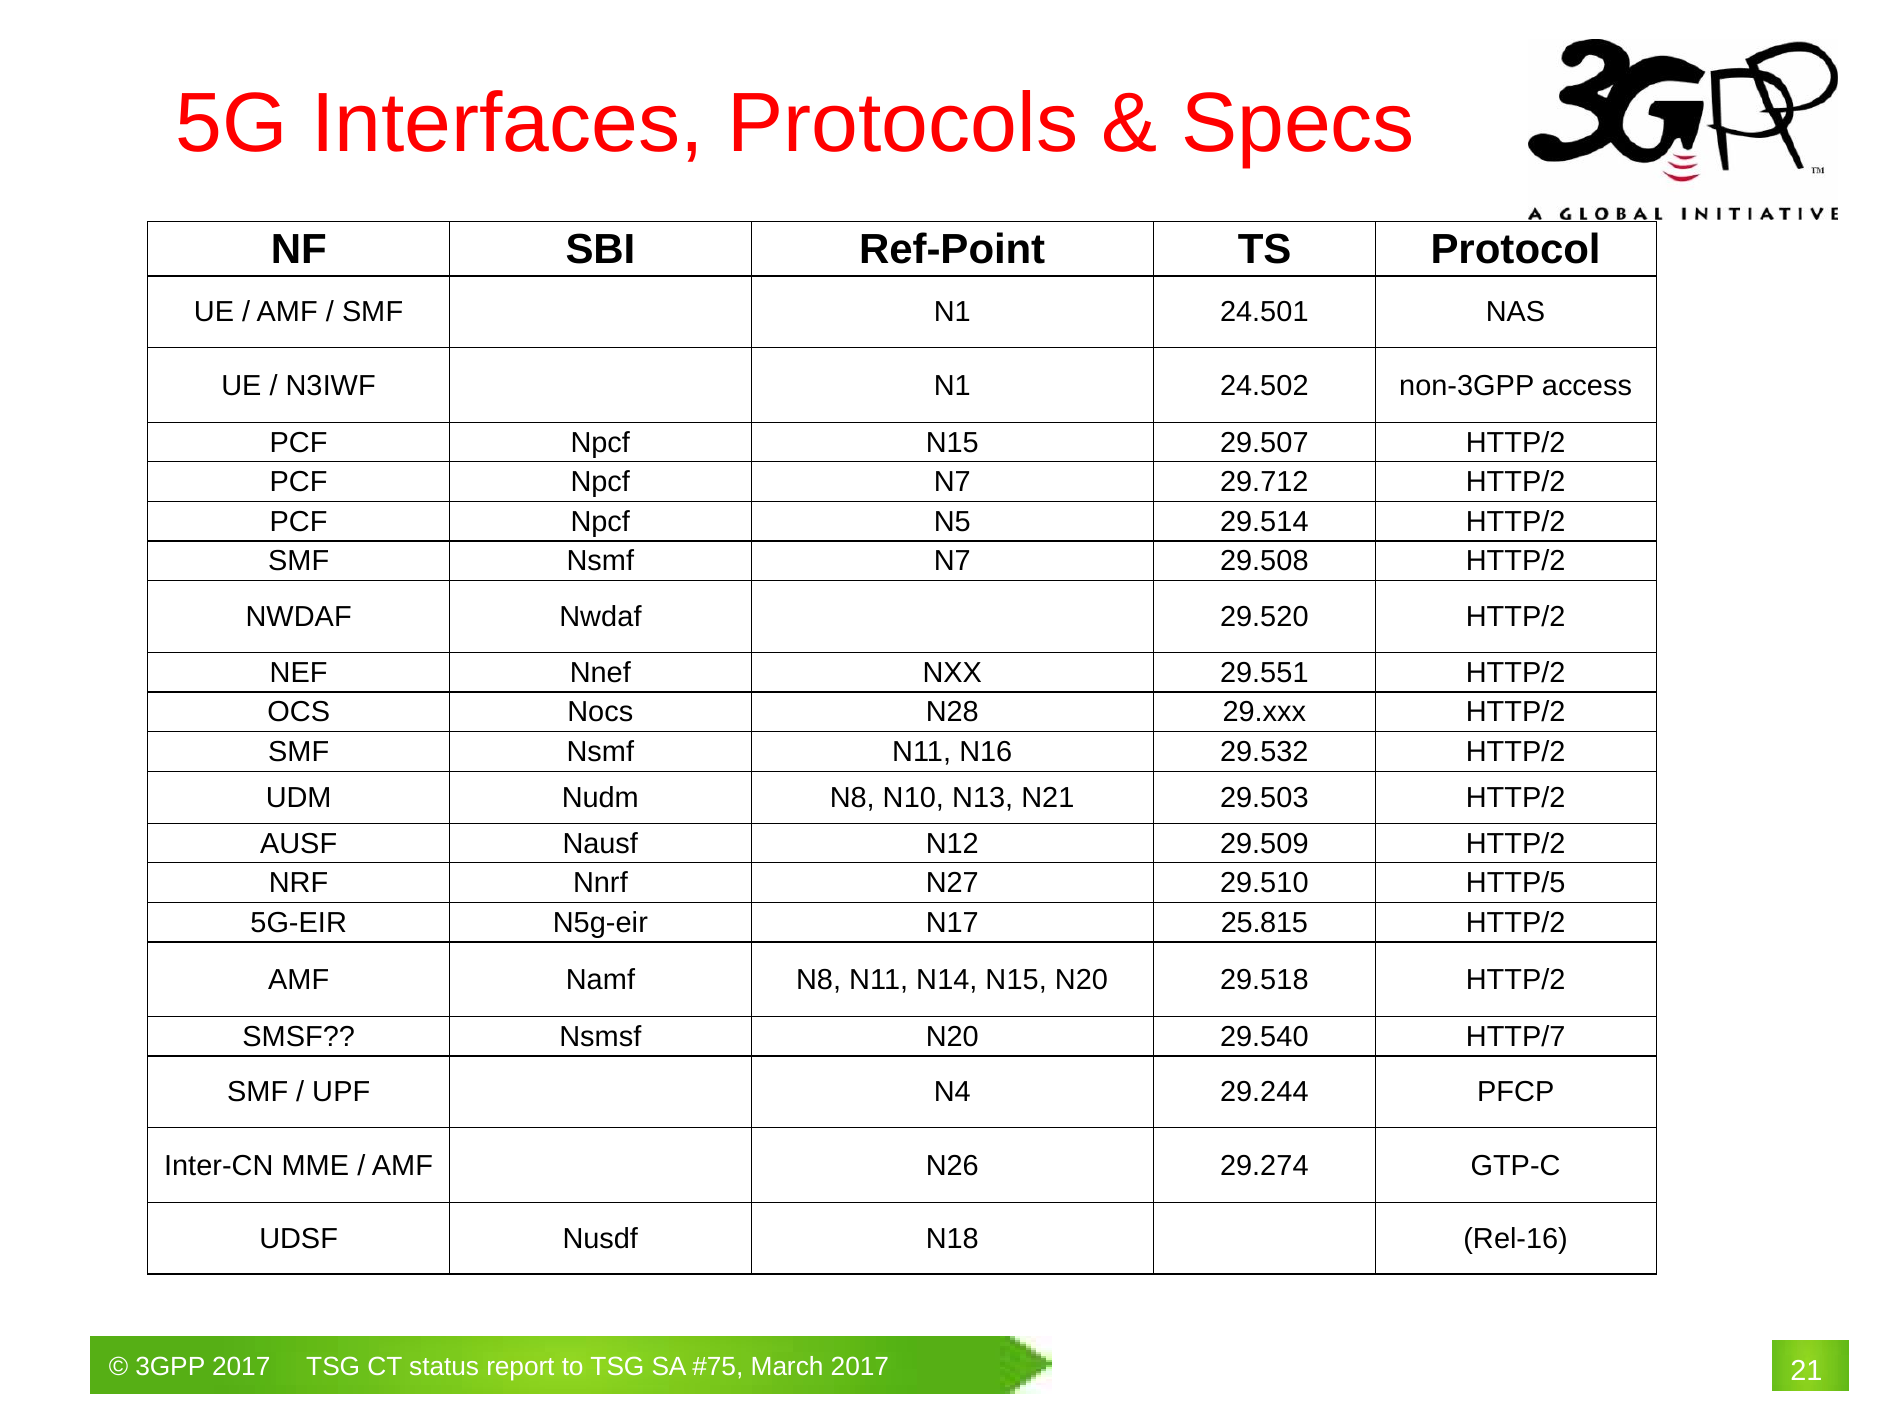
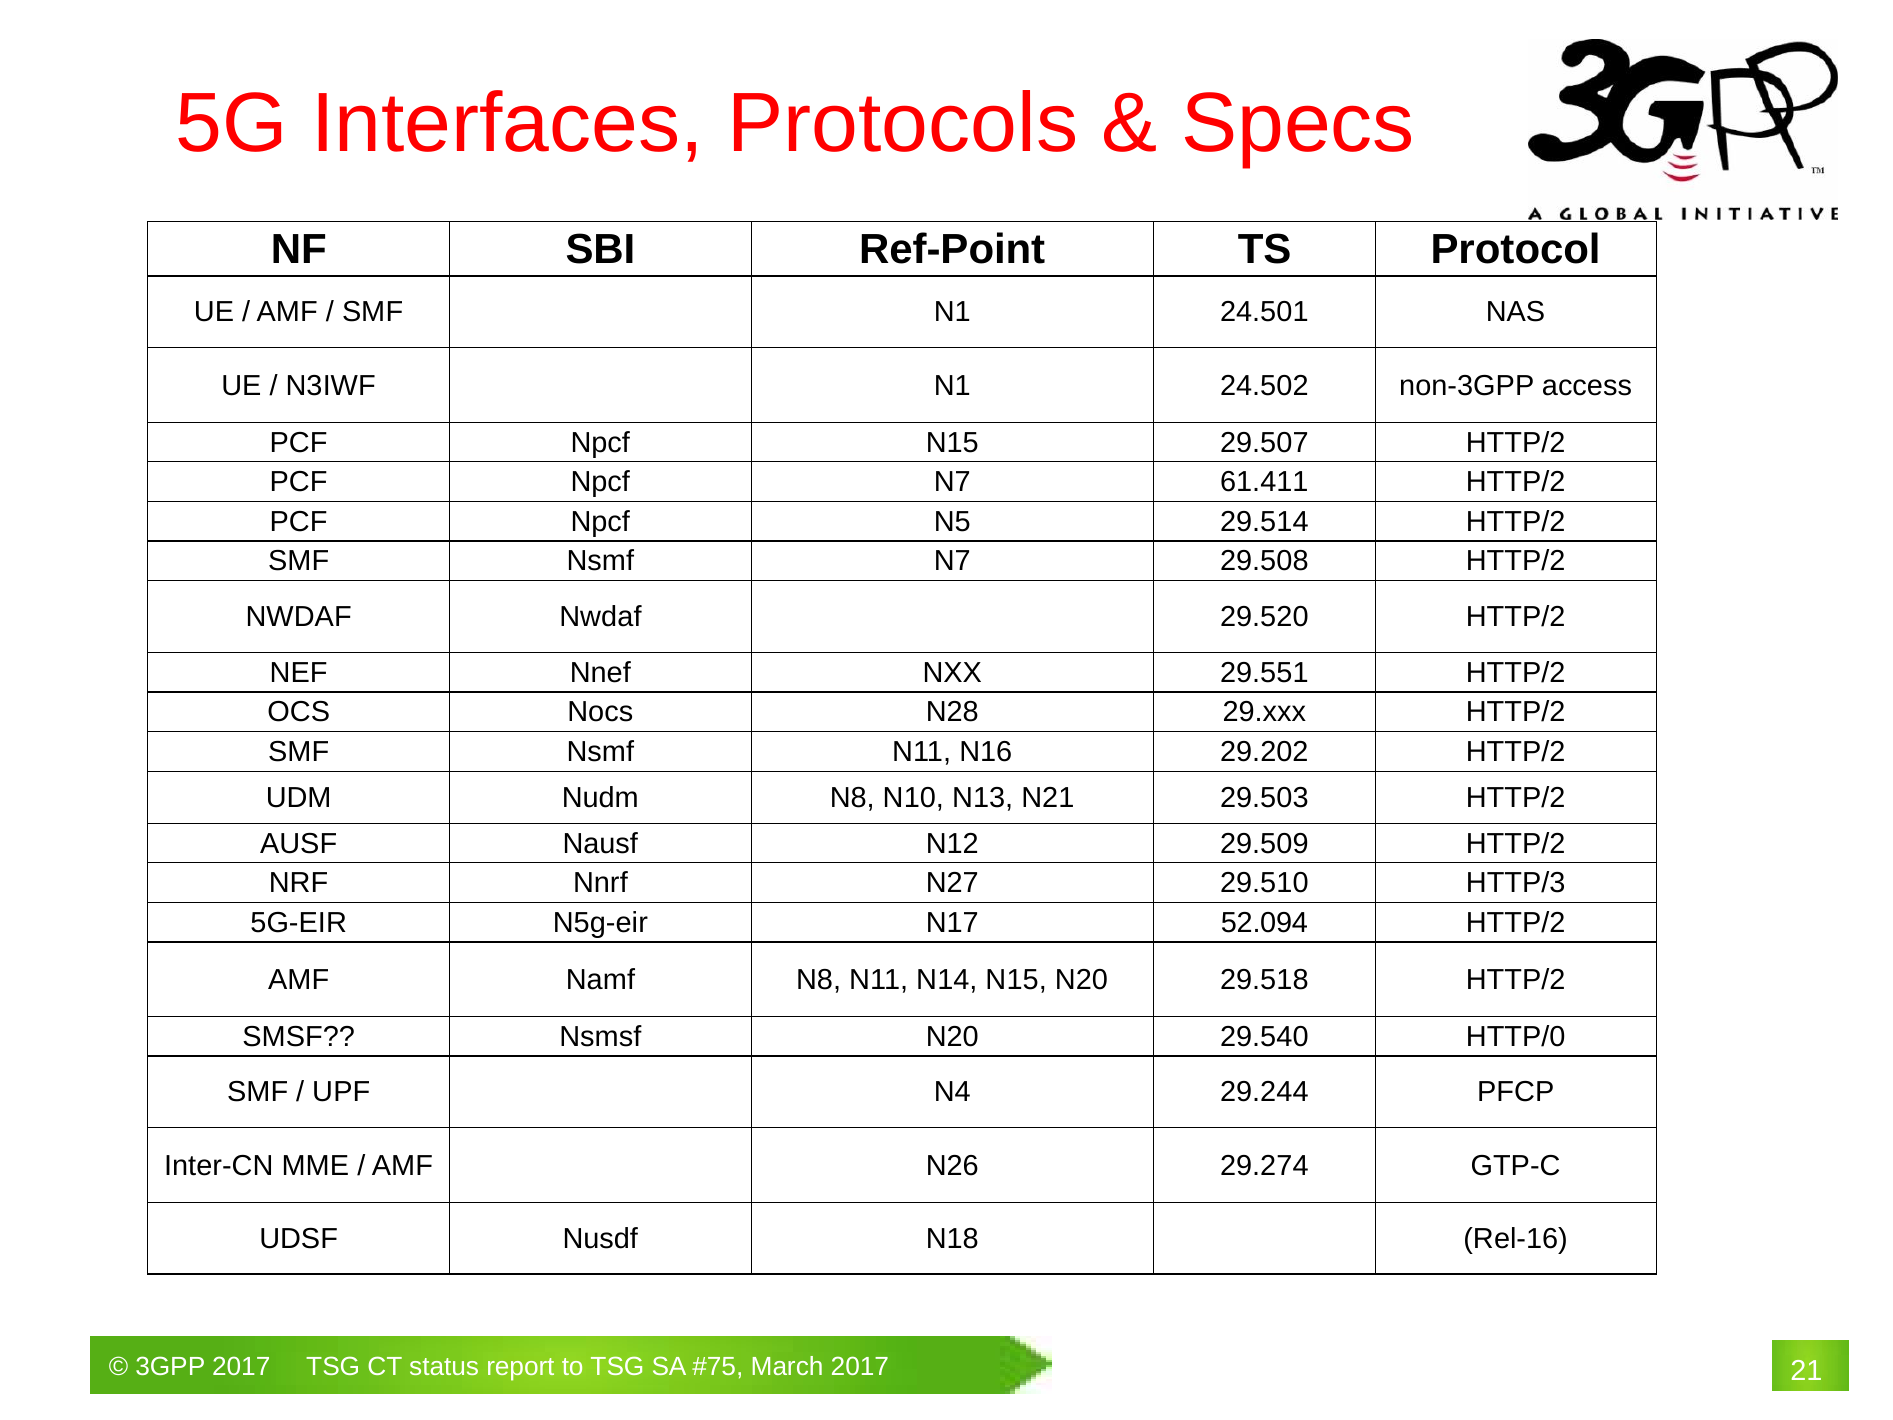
29.712: 29.712 -> 61.411 (1264, 482)
29.532: 29.532 -> 29.202 (1264, 752)
HTTP/5: HTTP/5 -> HTTP/3 (1516, 883)
25.815: 25.815 -> 52.094 (1264, 923)
HTTP/7: HTTP/7 -> HTTP/0 (1516, 1037)
